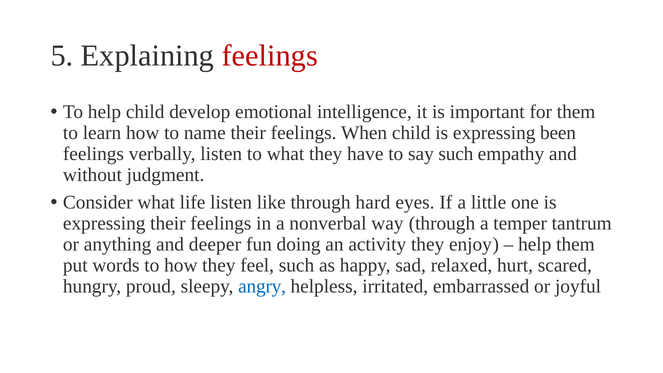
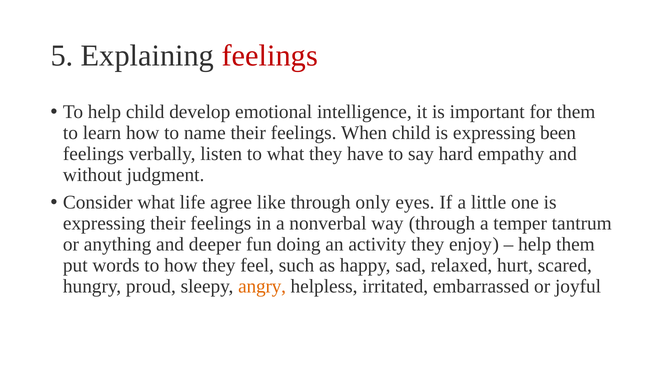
say such: such -> hard (456, 154)
life listen: listen -> agree (231, 203)
hard: hard -> only (373, 203)
angry colour: blue -> orange (262, 286)
